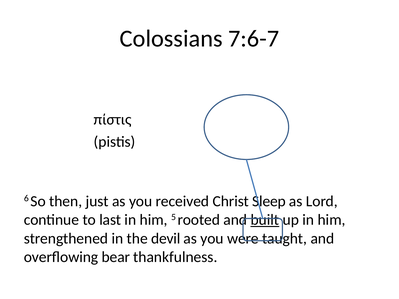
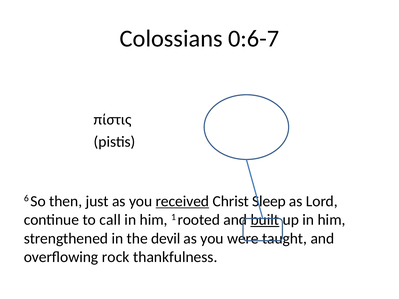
7:6-7: 7:6-7 -> 0:6-7 (254, 39)
received underline: none -> present (182, 201)
last: last -> call (110, 220)
5: 5 -> 1 (174, 217)
bear: bear -> rock (116, 257)
